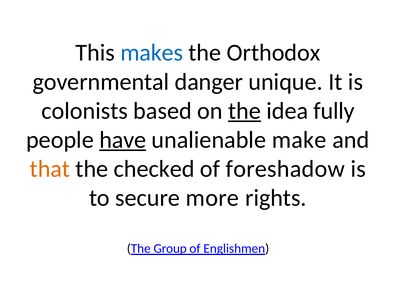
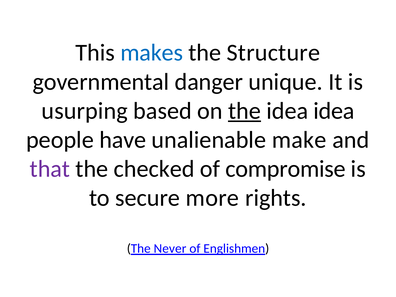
Orthodox: Orthodox -> Structure (273, 53)
colonists: colonists -> usurping (85, 111)
idea fully: fully -> idea (334, 111)
have underline: present -> none (123, 140)
that colour: orange -> purple (50, 169)
foreshadow: foreshadow -> compromise (286, 169)
Group: Group -> Never (170, 249)
